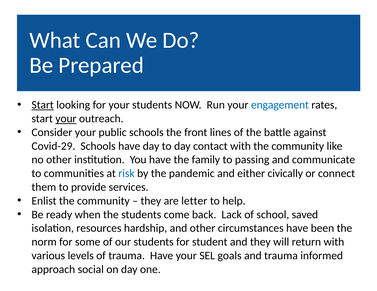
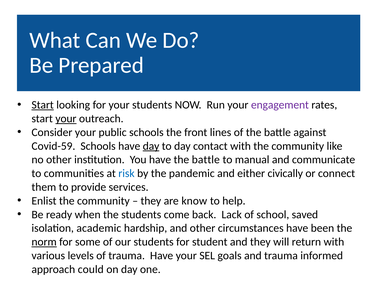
engagement colour: blue -> purple (280, 105)
Covid-29: Covid-29 -> Covid-59 (53, 146)
day underline: none -> present (151, 146)
have the family: family -> battle (206, 160)
passing: passing -> manual (252, 160)
letter: letter -> know (194, 201)
resources: resources -> academic (99, 228)
norm underline: none -> present (44, 242)
social: social -> could (91, 270)
